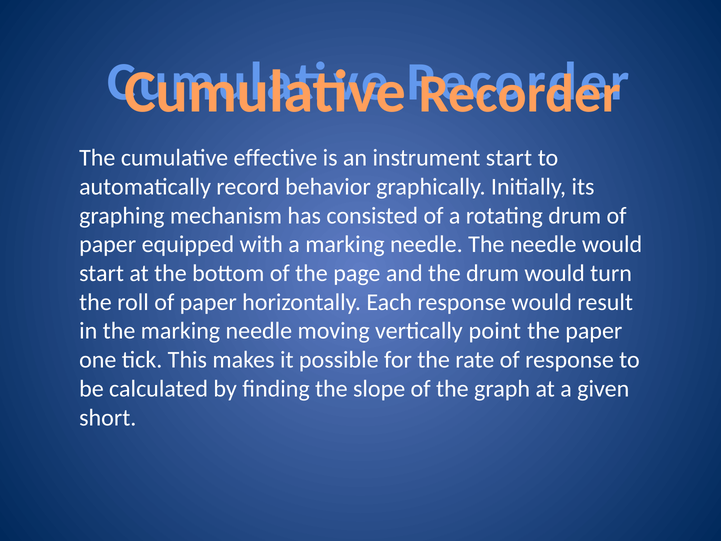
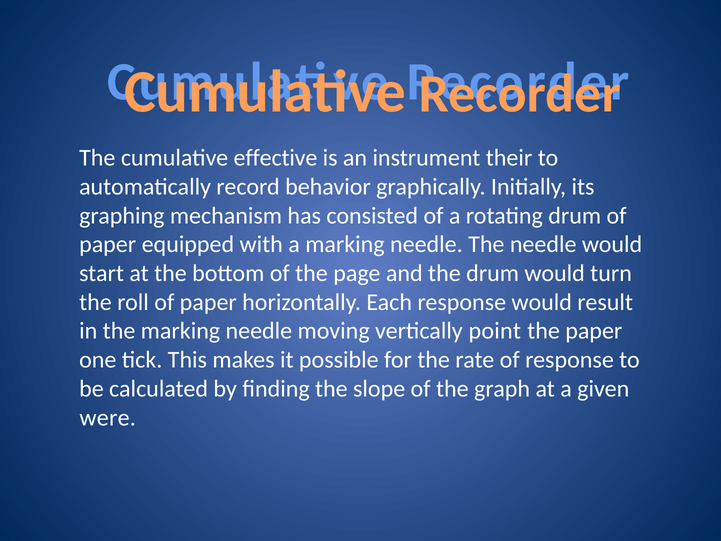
instrument start: start -> their (509, 158)
short: short -> were (108, 417)
